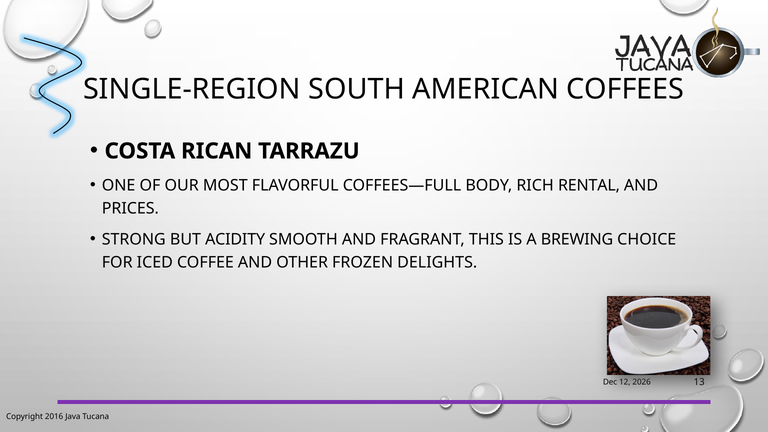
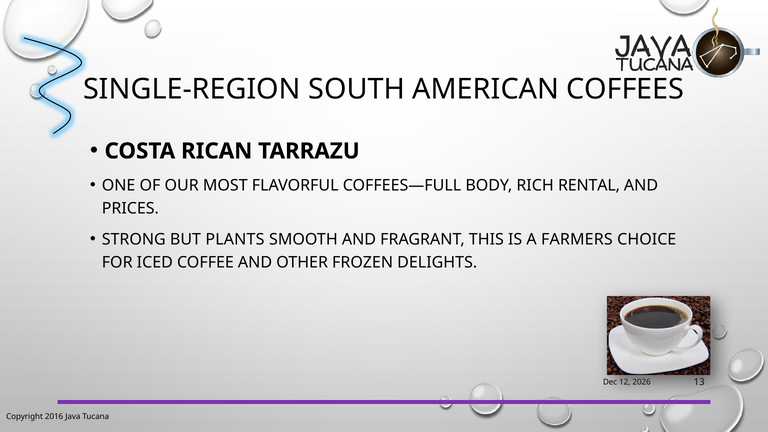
ACIDITY: ACIDITY -> PLANTS (235, 240)
BREWING: BREWING -> FARMERS (577, 240)
